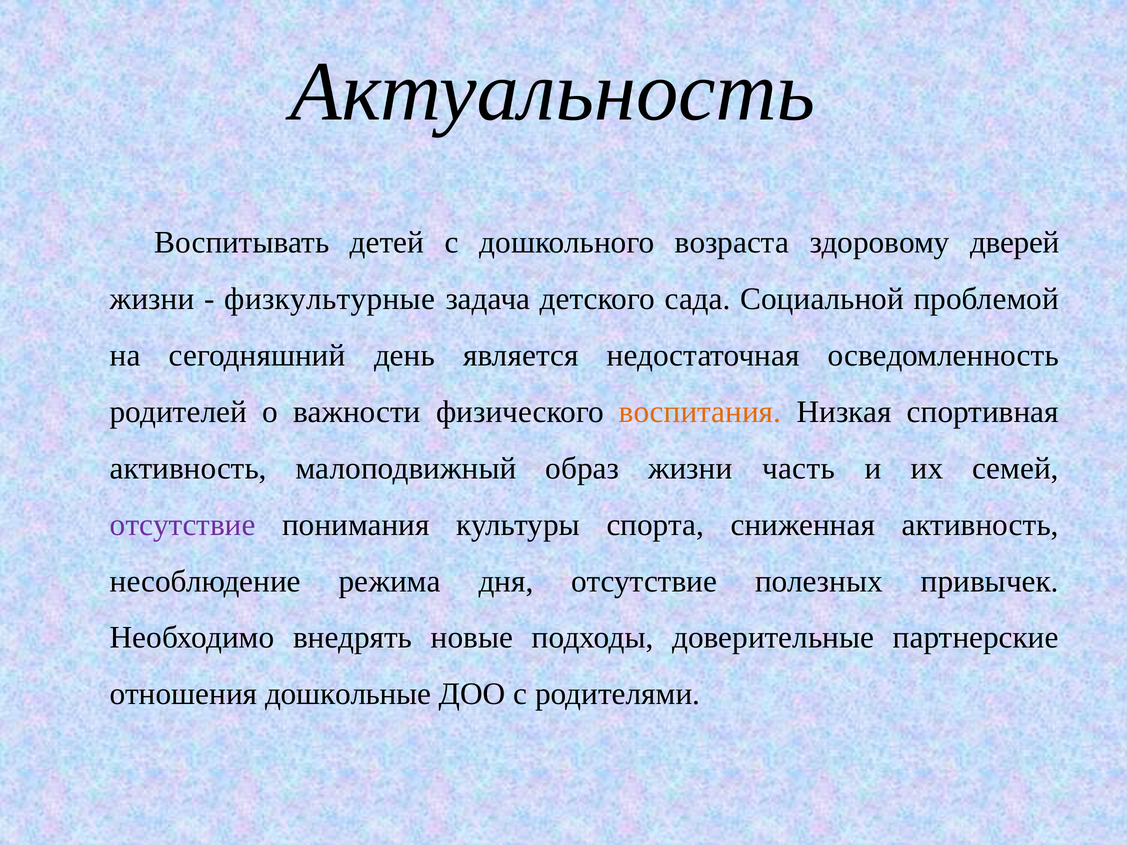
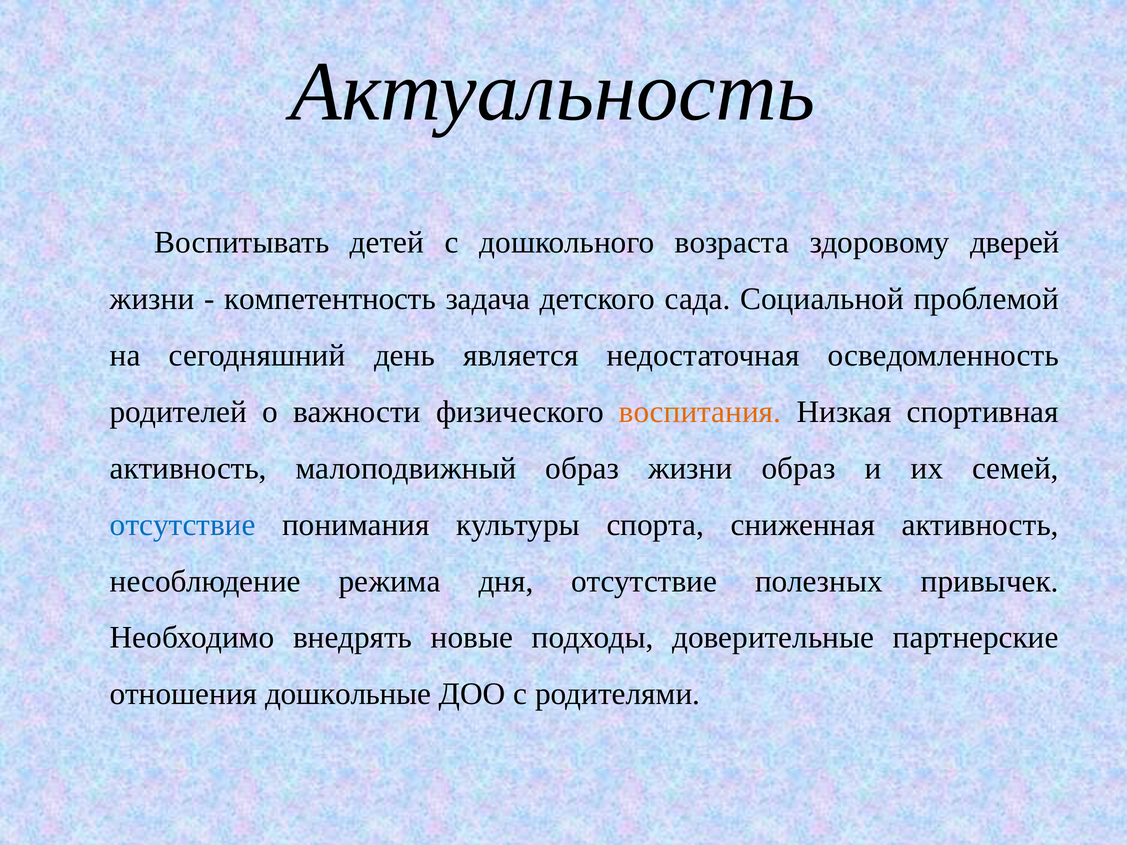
физкультурные: физкультурные -> компетентность (330, 299)
жизни часть: часть -> образ (799, 468)
отсутствие colour: purple -> blue (183, 525)
